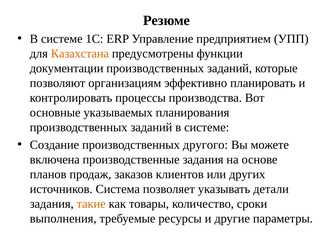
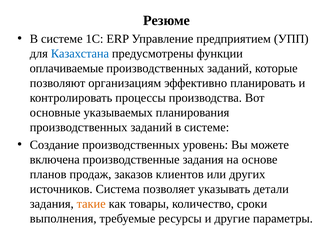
Казахстана colour: orange -> blue (80, 54)
документации: документации -> оплачиваемые (67, 68)
другого: другого -> уровень (206, 145)
